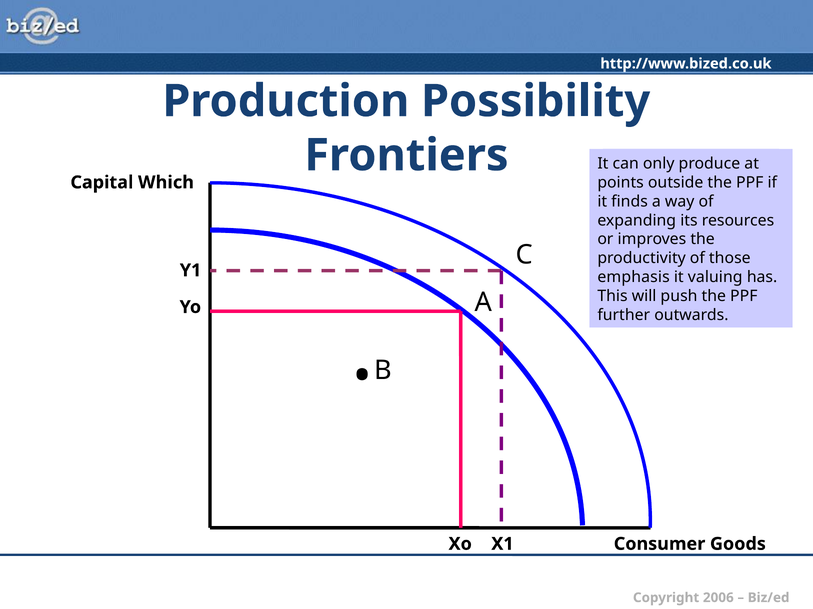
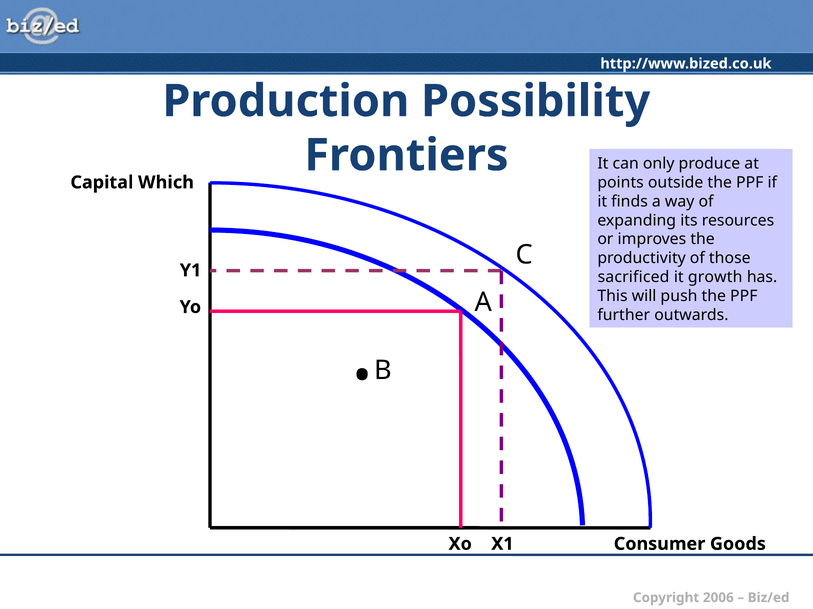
emphasis: emphasis -> sacrificed (634, 278)
valuing: valuing -> growth (715, 278)
